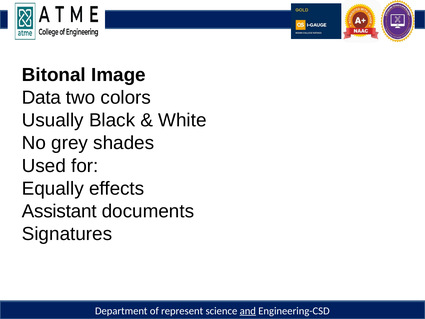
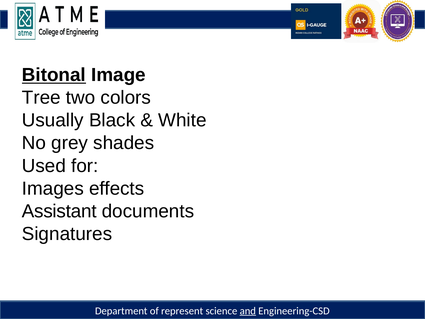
Bitonal underline: none -> present (54, 75)
Data: Data -> Tree (41, 98)
Equally: Equally -> Images (53, 188)
